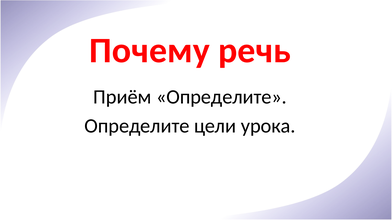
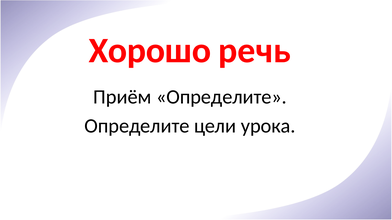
Почему: Почему -> Хорошо (150, 51)
